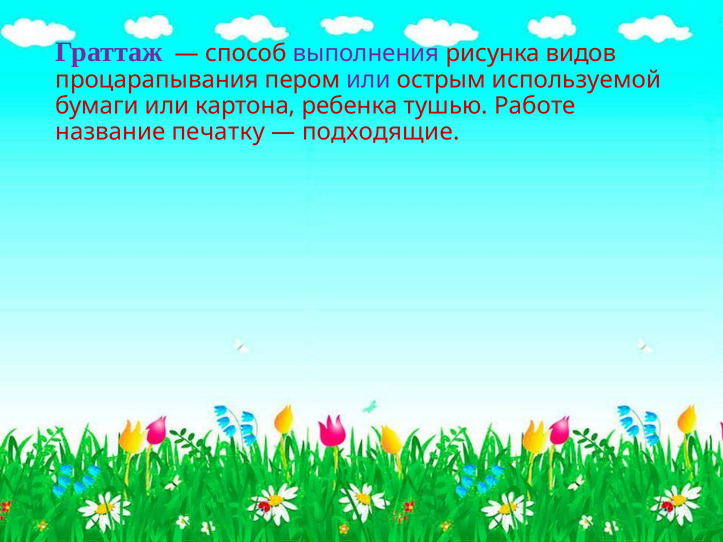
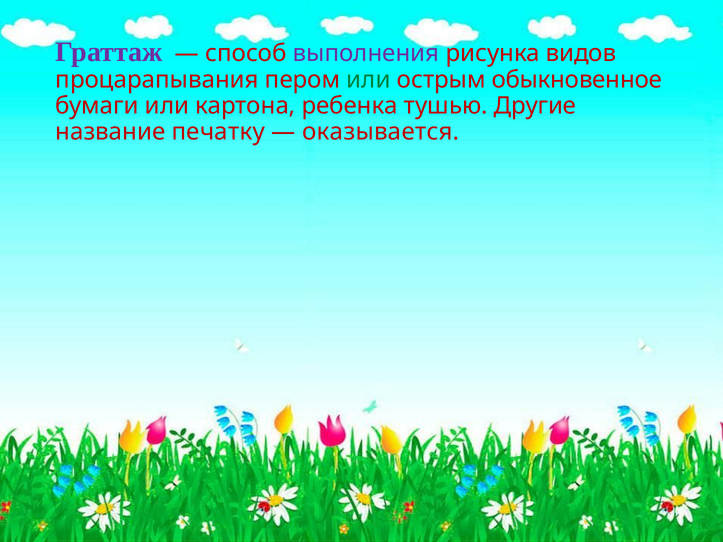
или colour: purple -> green (369, 80)
используемой: используемой -> обыкновенное (577, 80)
Работе: Работе -> Другие (535, 106)
подходящие: подходящие -> оказывается (381, 132)
